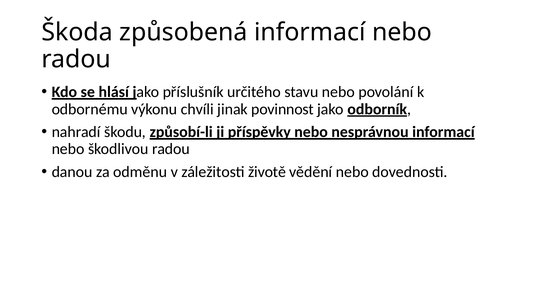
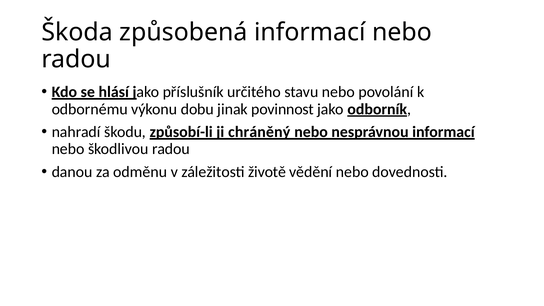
chvíli: chvíli -> dobu (197, 109)
příspěvky: příspěvky -> chráněný (259, 132)
